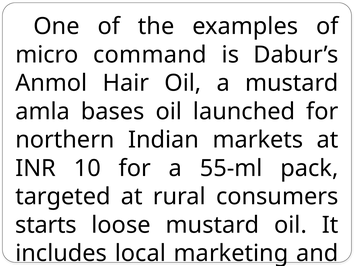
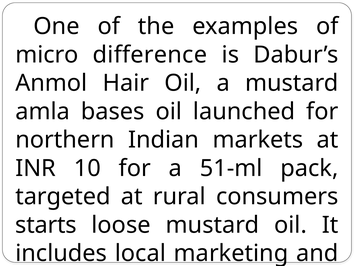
command: command -> difference (150, 55)
55-ml: 55-ml -> 51-ml (231, 168)
